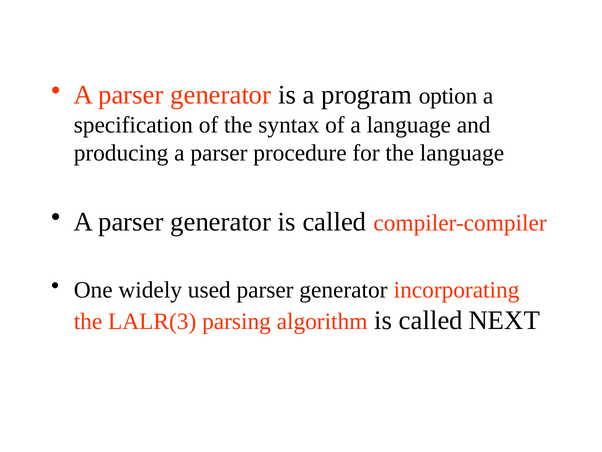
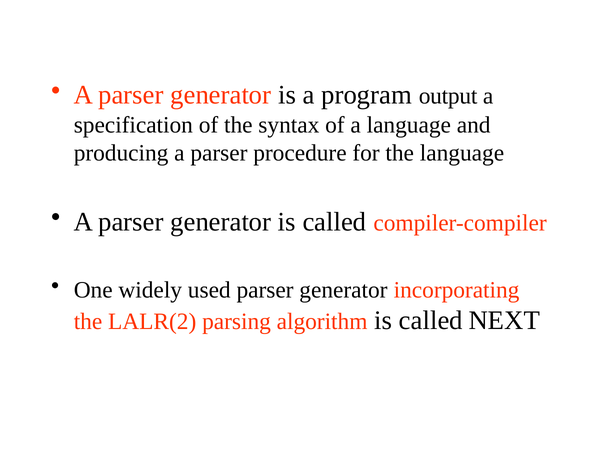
option: option -> output (448, 96)
LALR(3: LALR(3 -> LALR(2 (152, 321)
